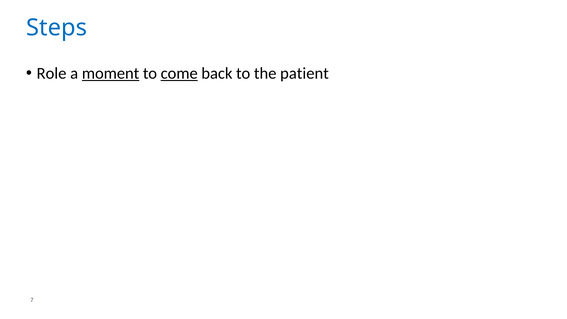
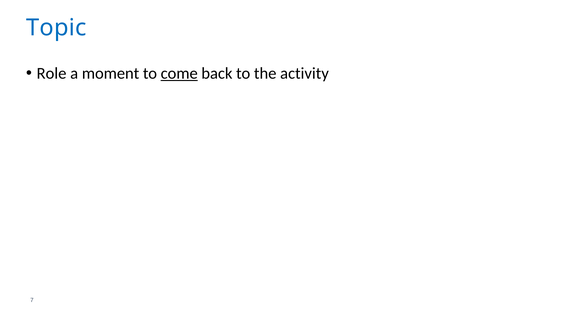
Steps: Steps -> Topic (56, 28)
moment underline: present -> none (111, 73)
patient: patient -> activity (304, 73)
